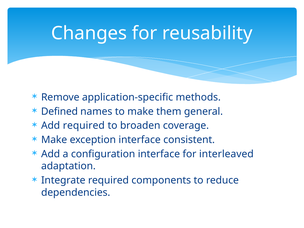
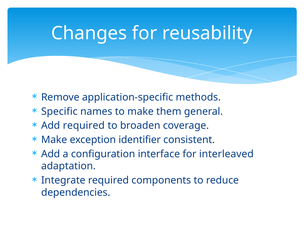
Defined: Defined -> Specific (59, 111)
exception interface: interface -> identifier (140, 140)
